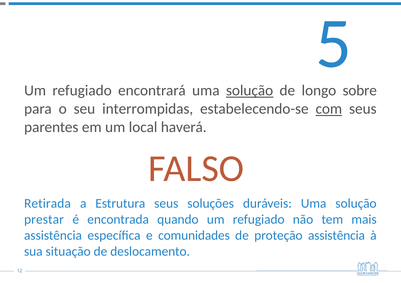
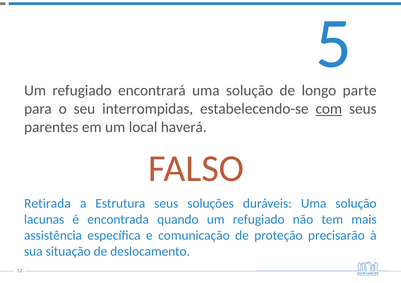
solução underline: present -> none (250, 91)
sobre: sobre -> parte (360, 91)
prestar: prestar -> lacunas (44, 220)
comunidades: comunidades -> comunicação (194, 236)
proteção assistência: assistência -> precisarão (336, 236)
